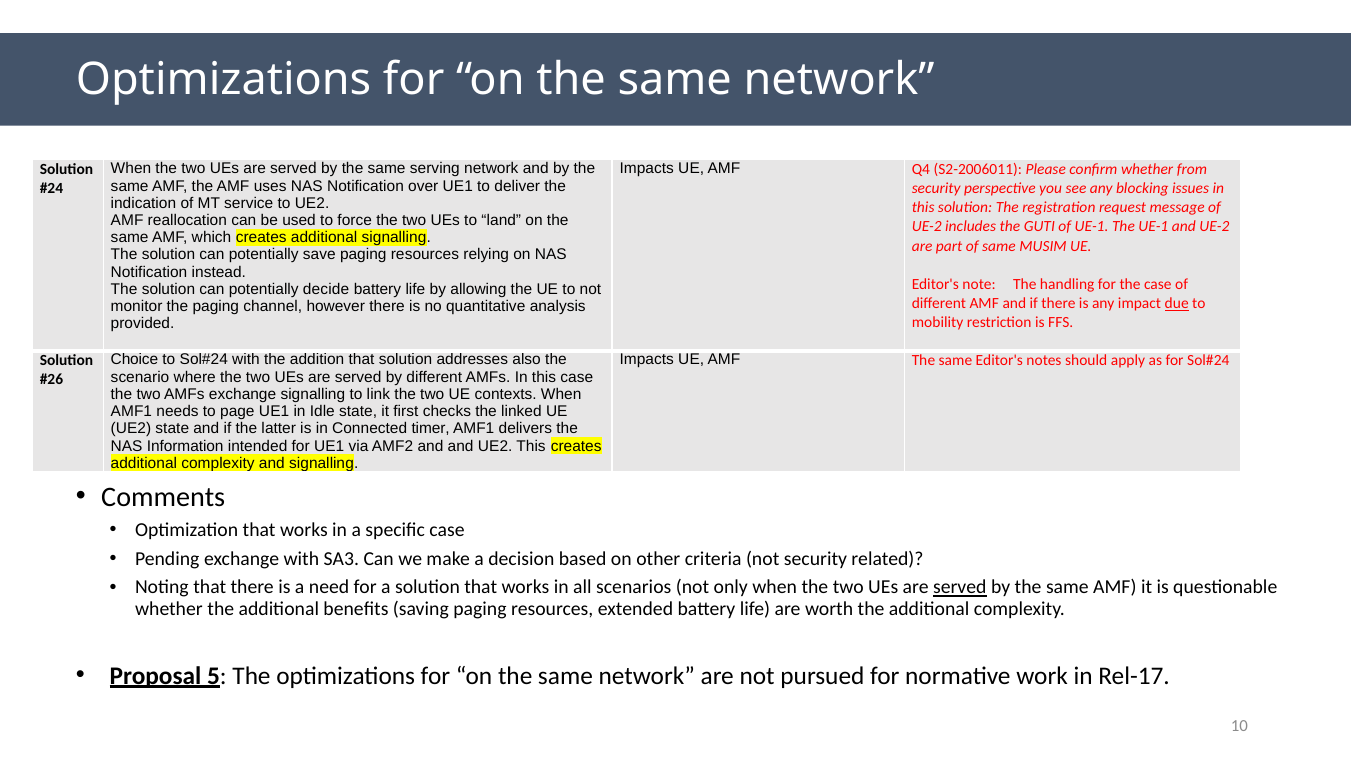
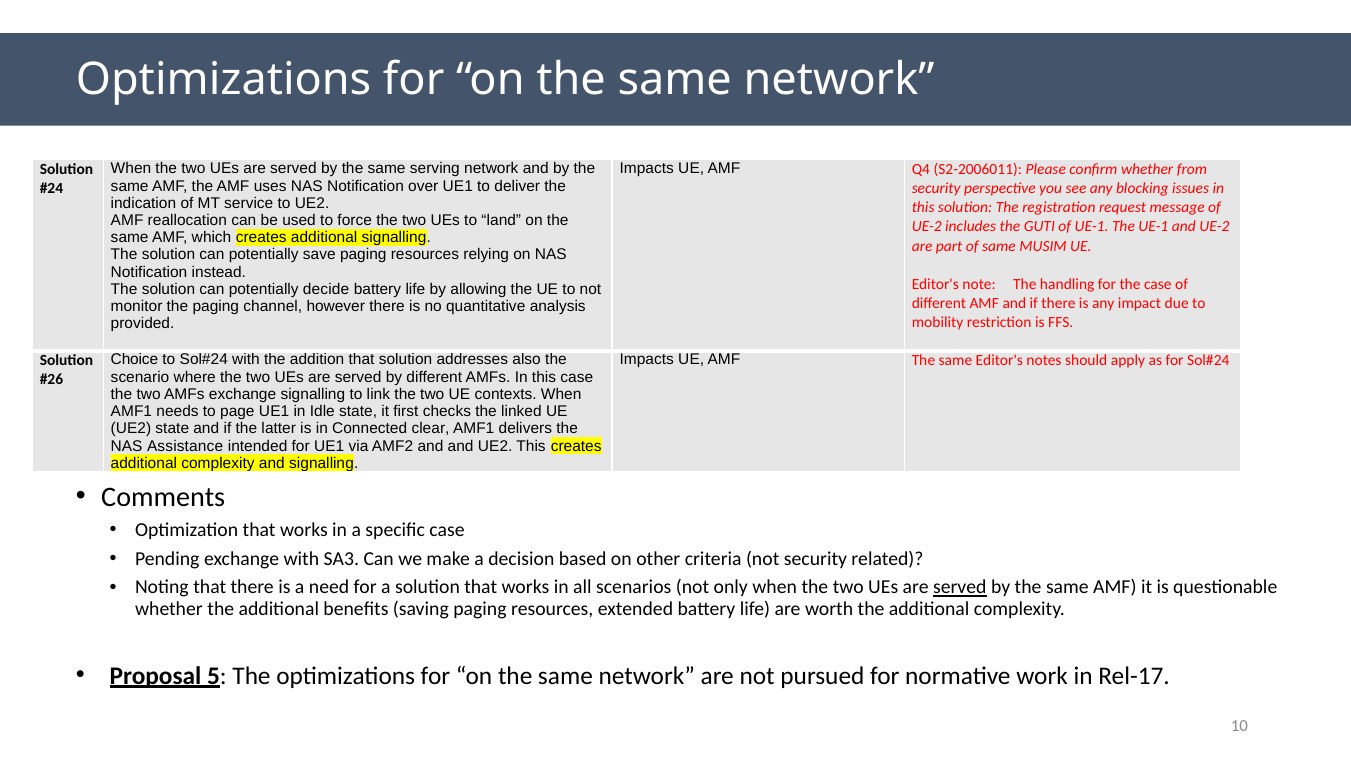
due underline: present -> none (1177, 303)
timer: timer -> clear (430, 429)
Information: Information -> Assistance (185, 446)
